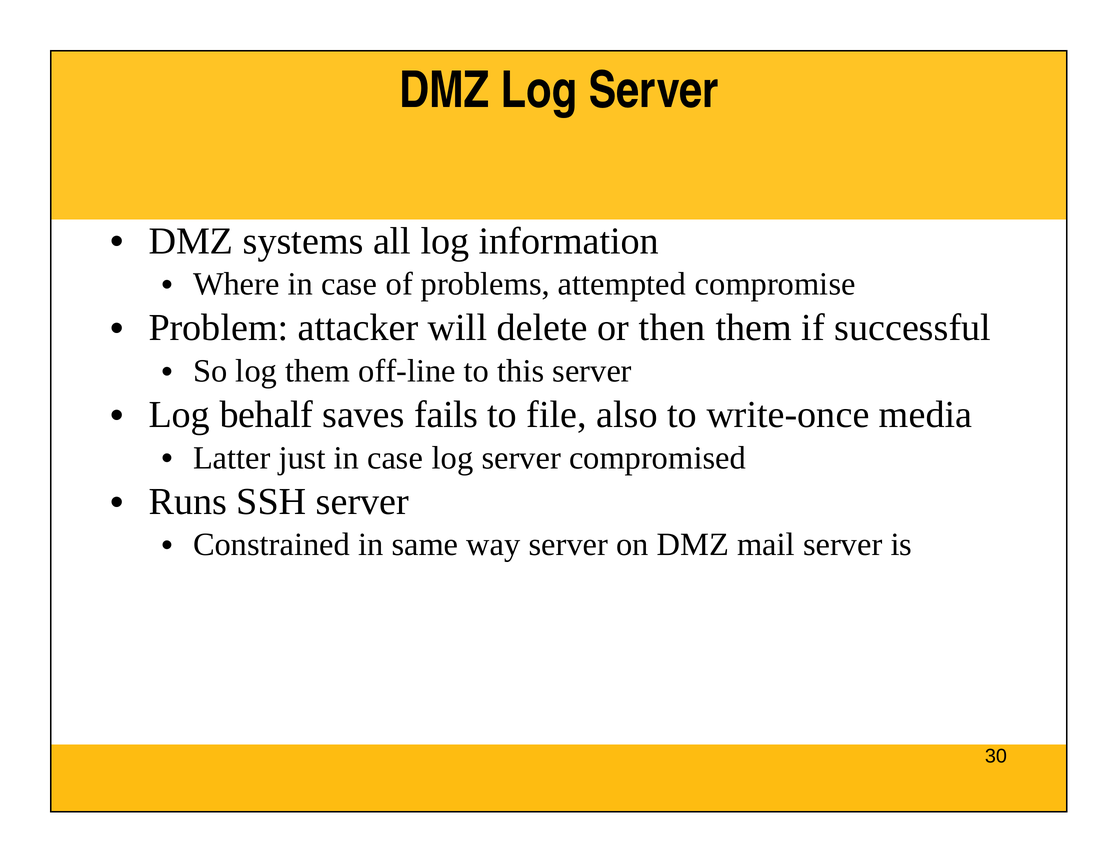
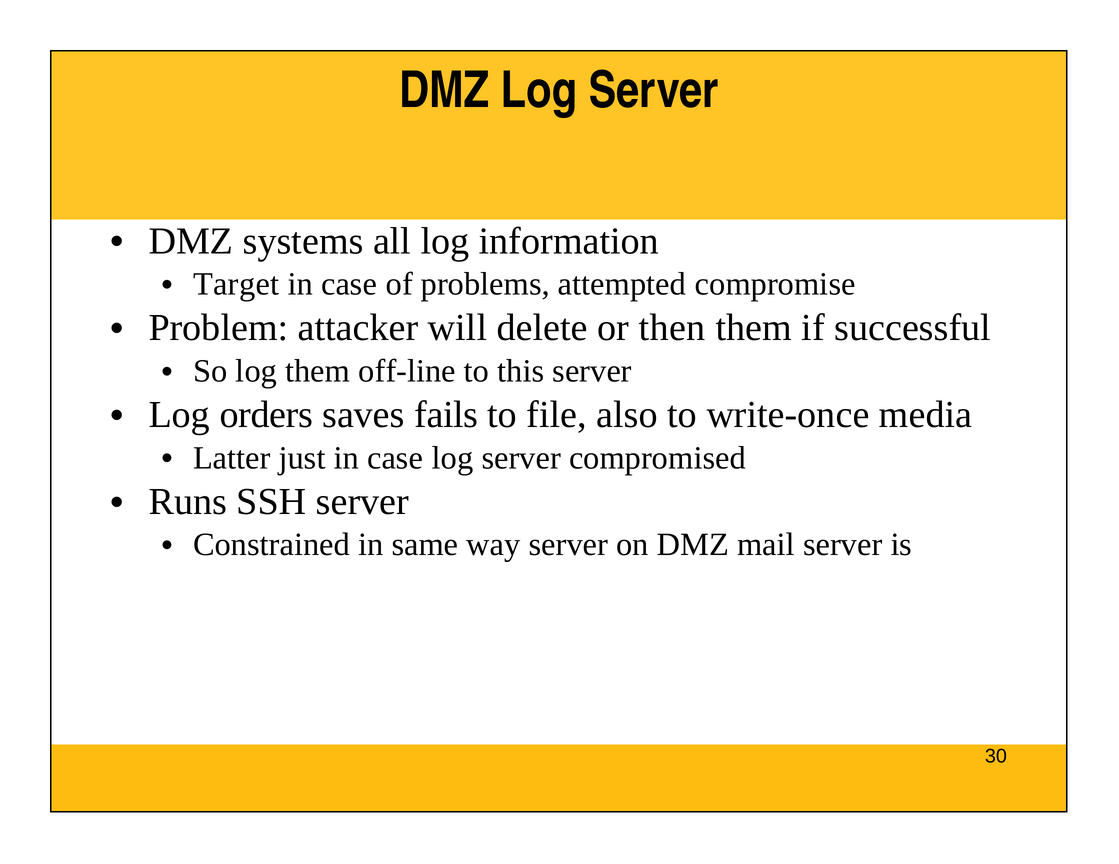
Where: Where -> Target (236, 284)
behalf: behalf -> orders (266, 415)
